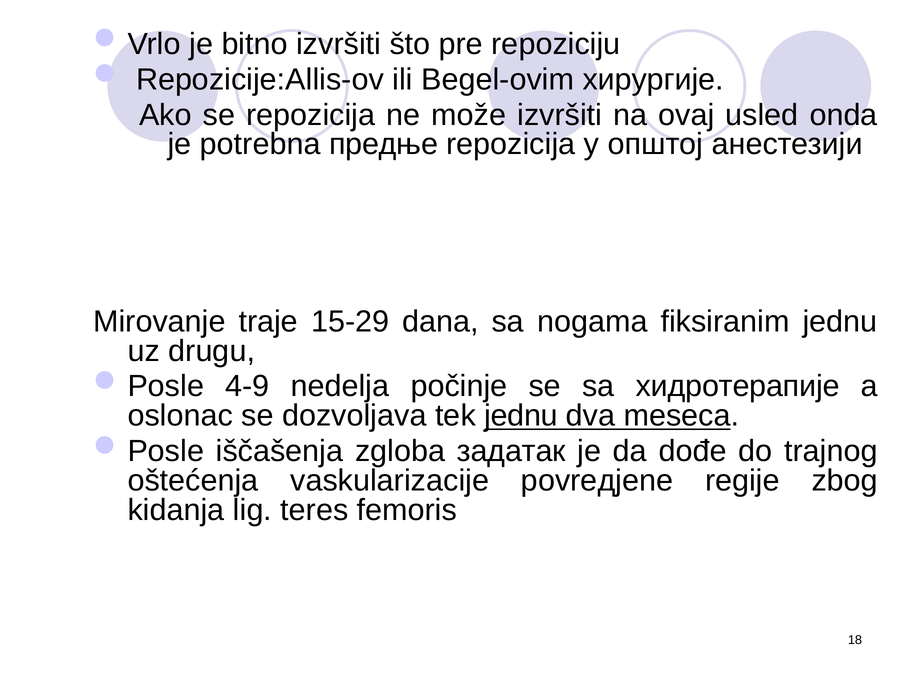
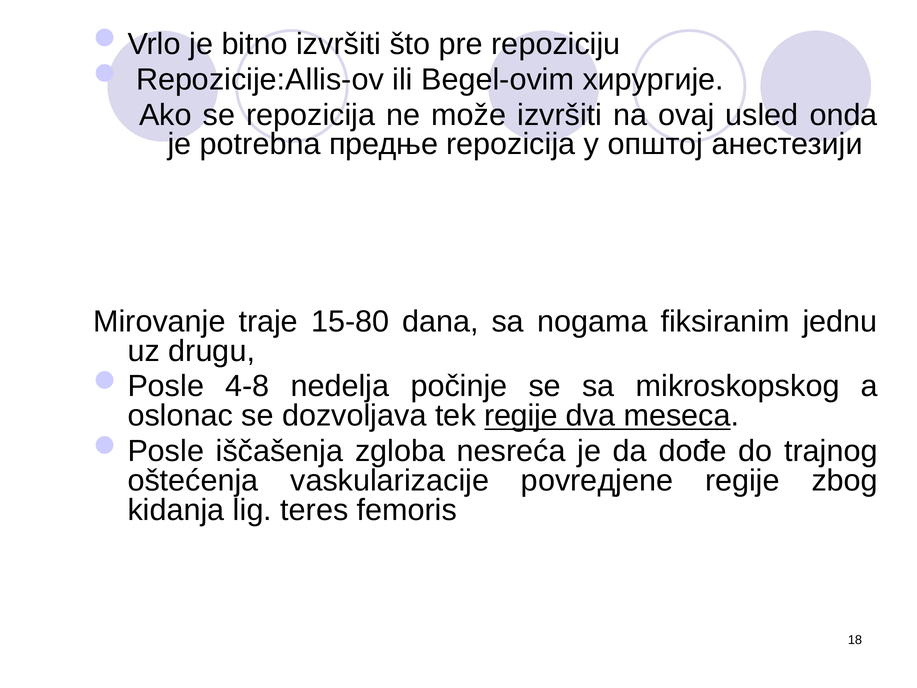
15-29: 15-29 -> 15-80 (350, 321)
4-9: 4-9 -> 4-8 (247, 386)
хидротерапије: хидротерапије -> mikroskopskog (738, 386)
tek jednu: jednu -> regije (521, 416)
задатак: задатак -> nesreća (511, 451)
